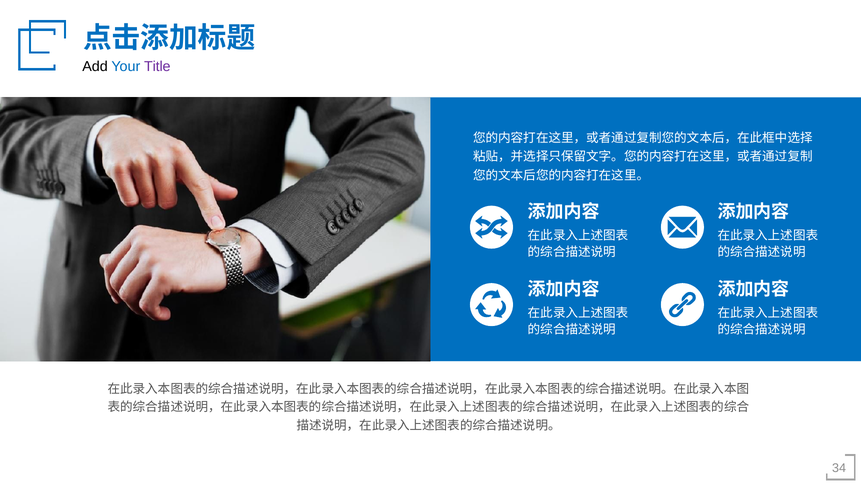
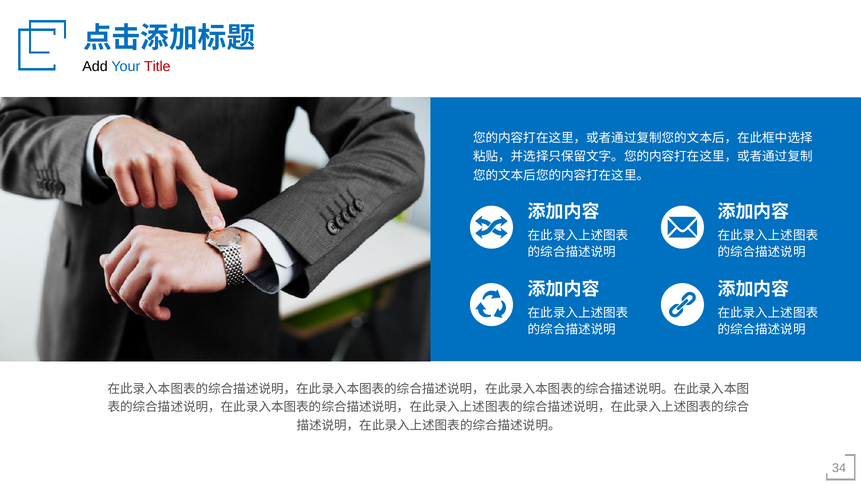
Title colour: purple -> red (157, 67)
